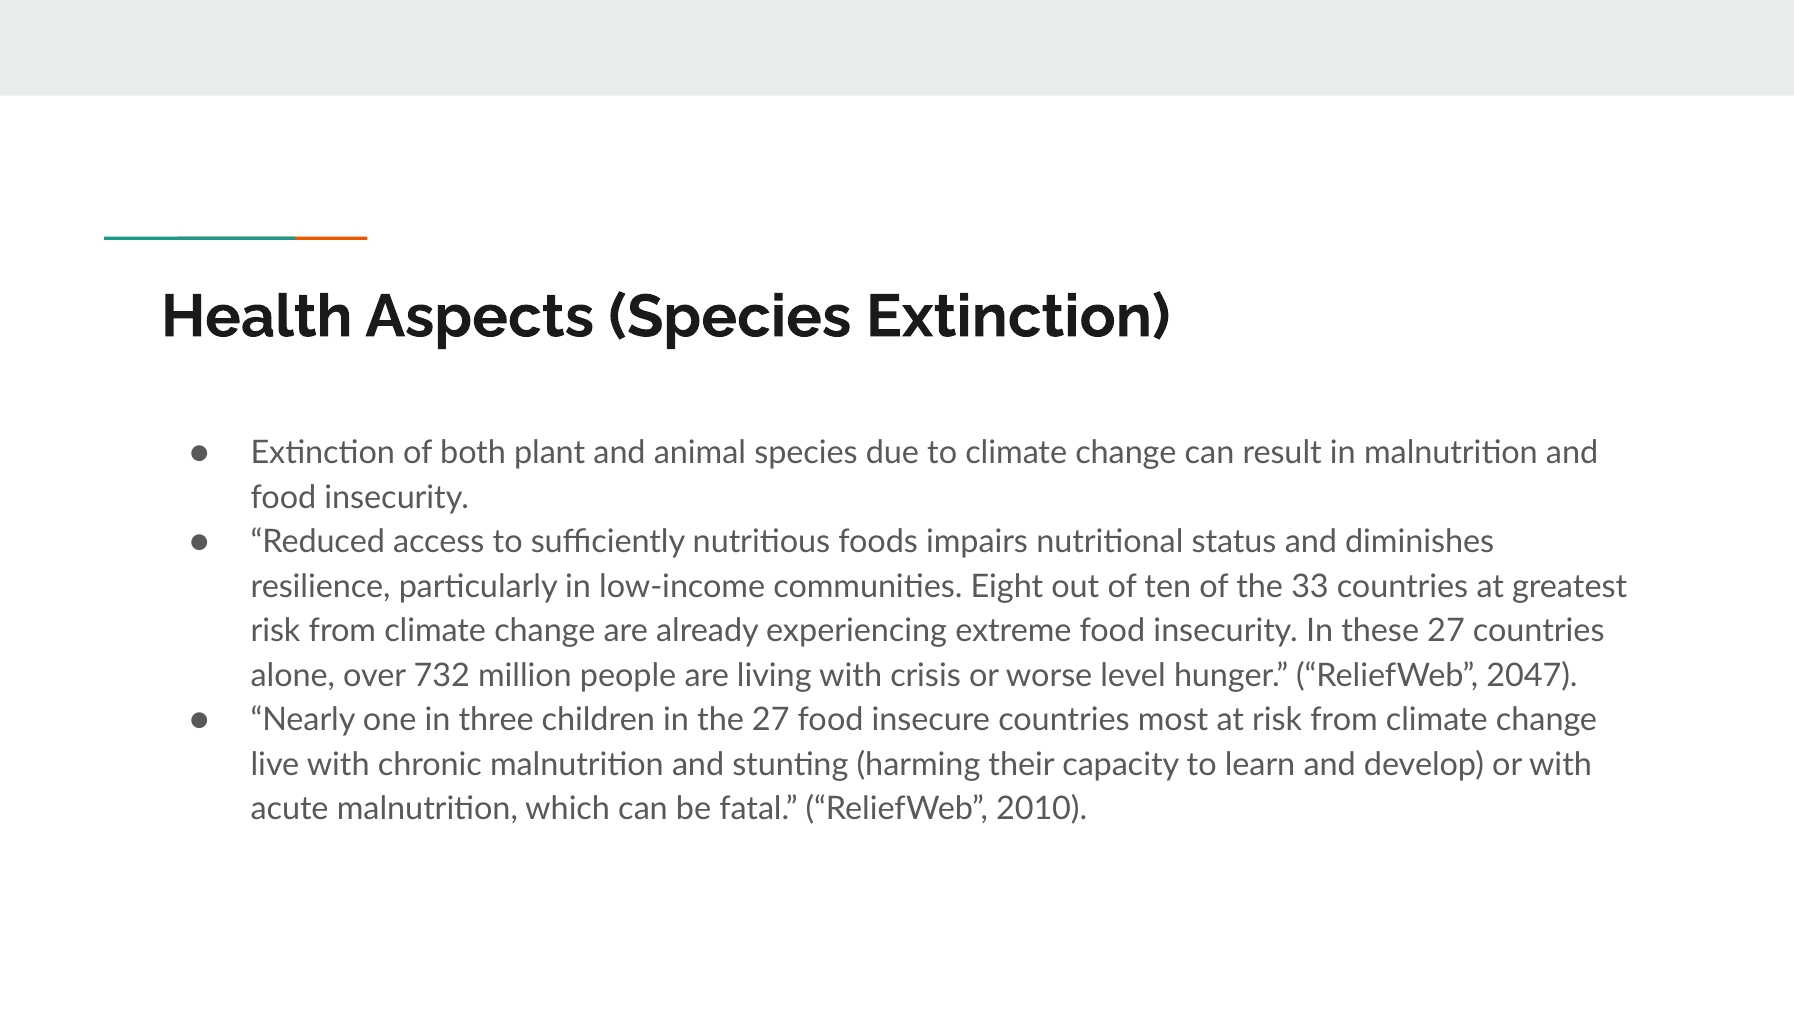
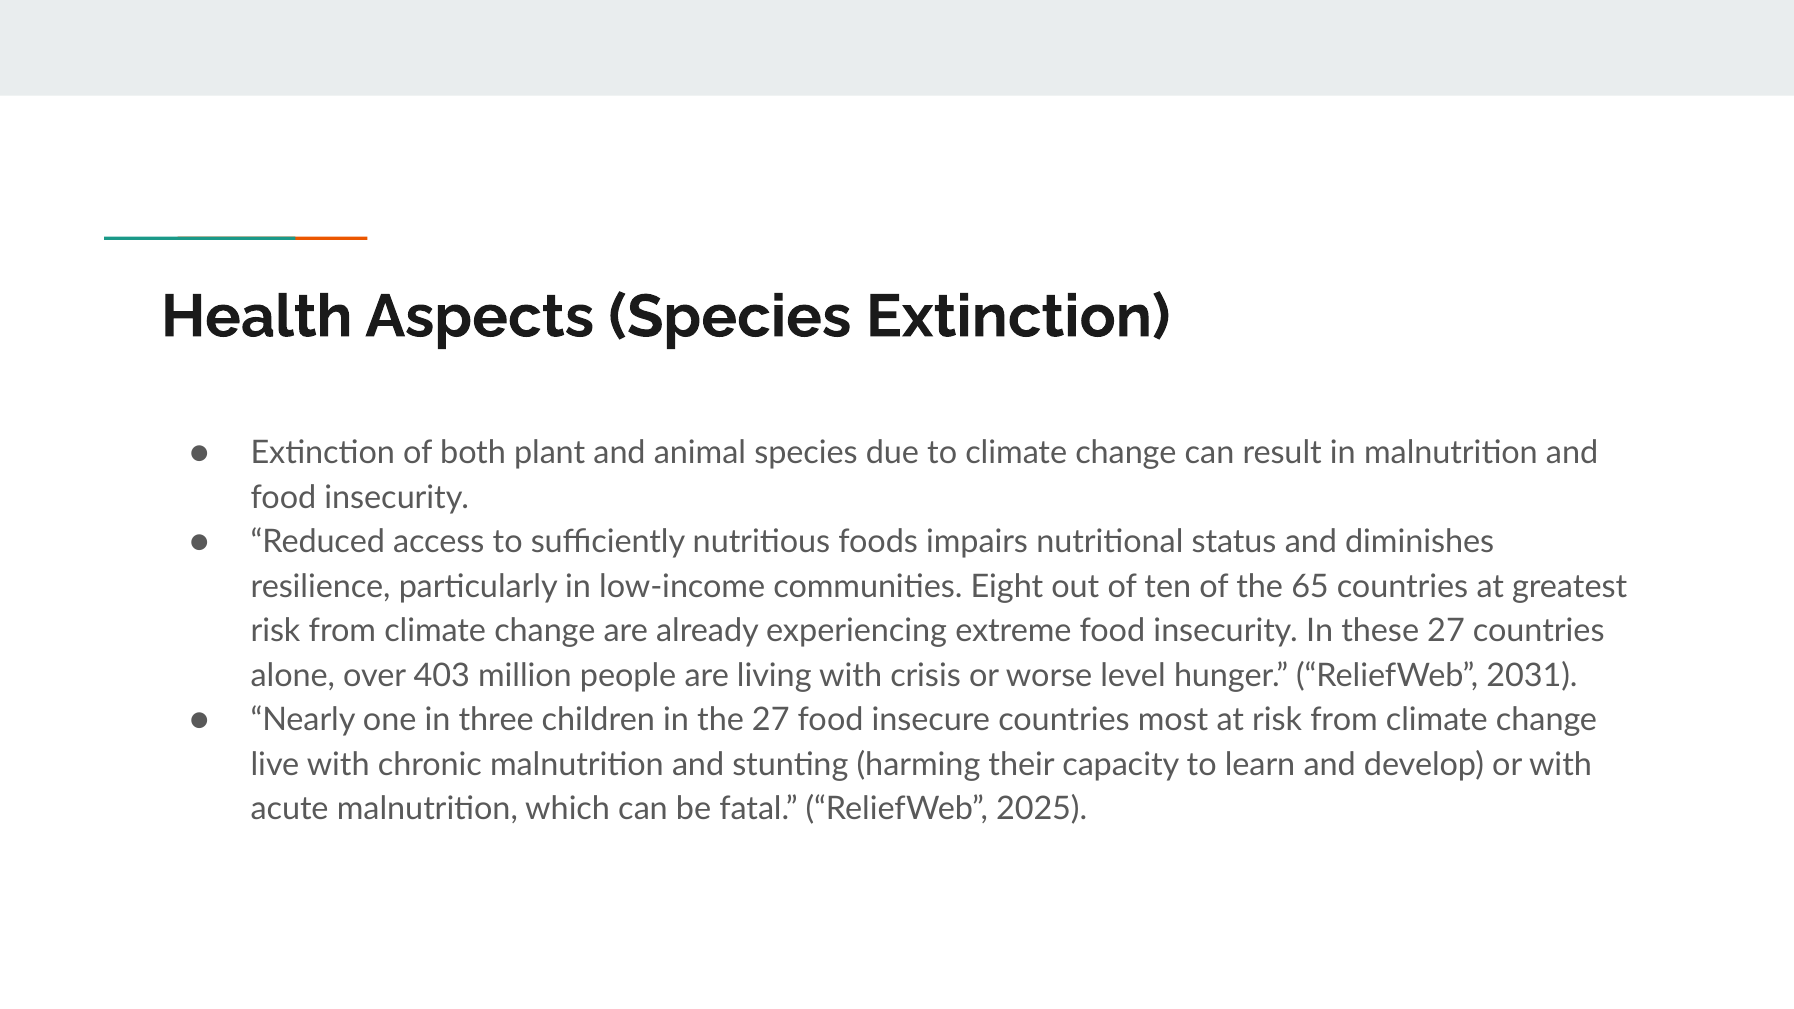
33: 33 -> 65 (1310, 587)
732: 732 -> 403 (442, 676)
2047: 2047 -> 2031 (1532, 676)
2010: 2010 -> 2025 (1042, 809)
